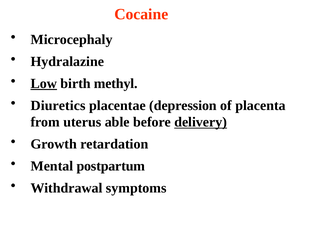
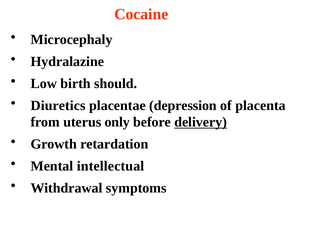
Low underline: present -> none (44, 84)
methyl: methyl -> should (116, 84)
able: able -> only (117, 122)
postpartum: postpartum -> intellectual (111, 166)
